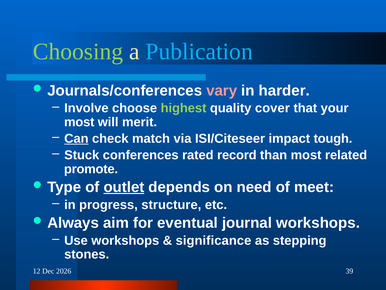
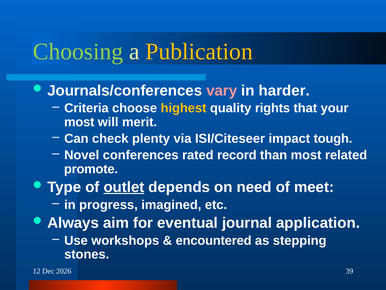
Publication colour: light blue -> yellow (199, 51)
Involve: Involve -> Criteria (86, 108)
highest colour: light green -> yellow (184, 108)
cover: cover -> rights (273, 108)
Can underline: present -> none (76, 138)
match: match -> plenty (151, 138)
Stuck: Stuck -> Novel (82, 155)
structure: structure -> imagined (171, 204)
journal workshops: workshops -> application (318, 222)
significance: significance -> encountered (214, 240)
